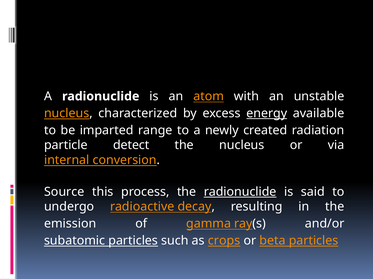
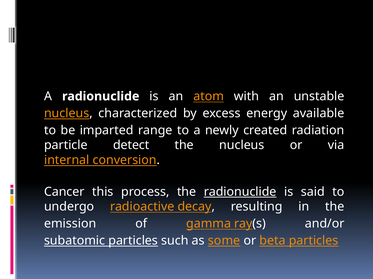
energy underline: present -> none (267, 114)
Source: Source -> Cancer (64, 192)
crops: crops -> some (224, 241)
